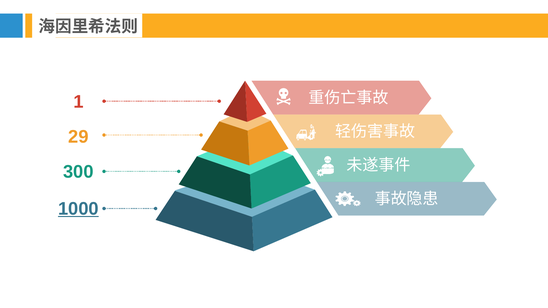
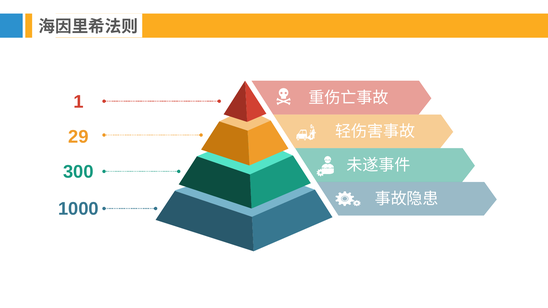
1000 underline: present -> none (78, 209)
